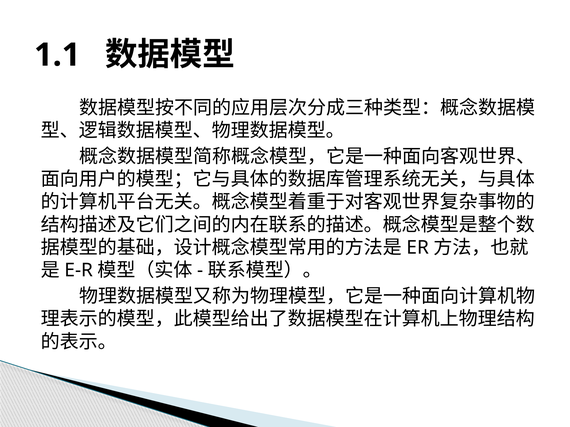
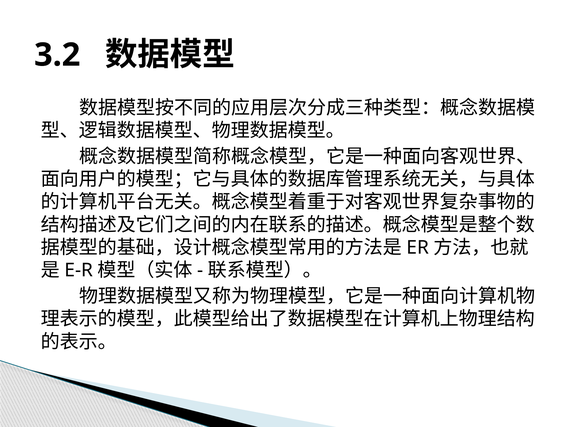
1.1: 1.1 -> 3.2 (57, 55)
